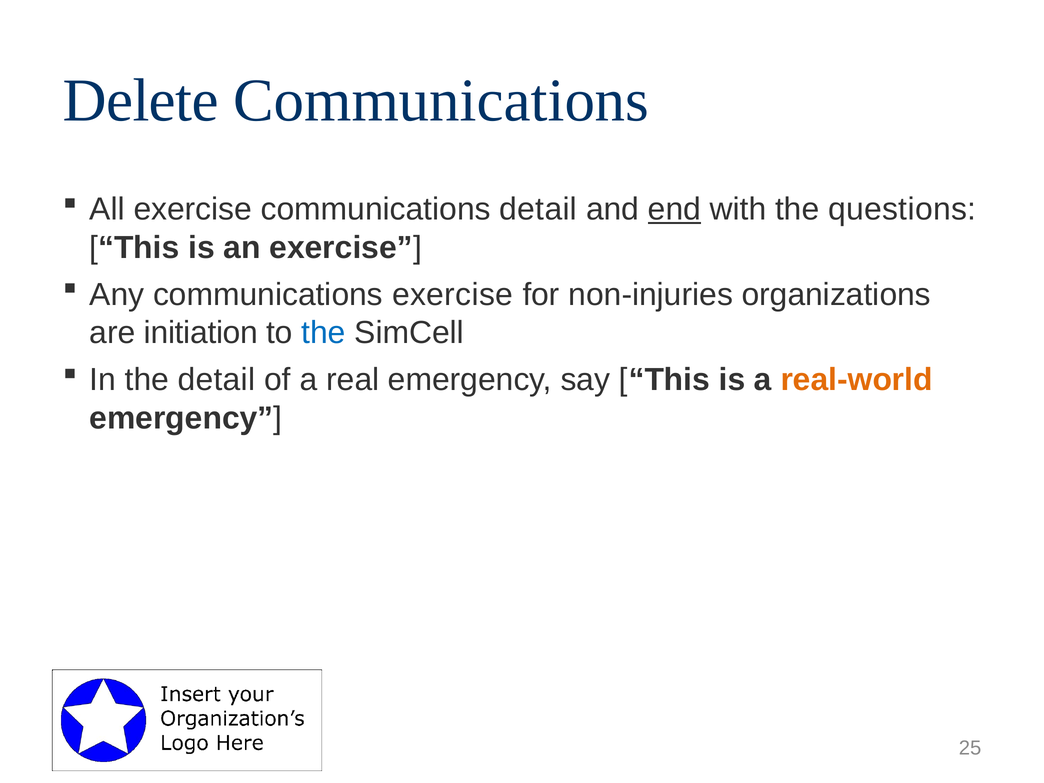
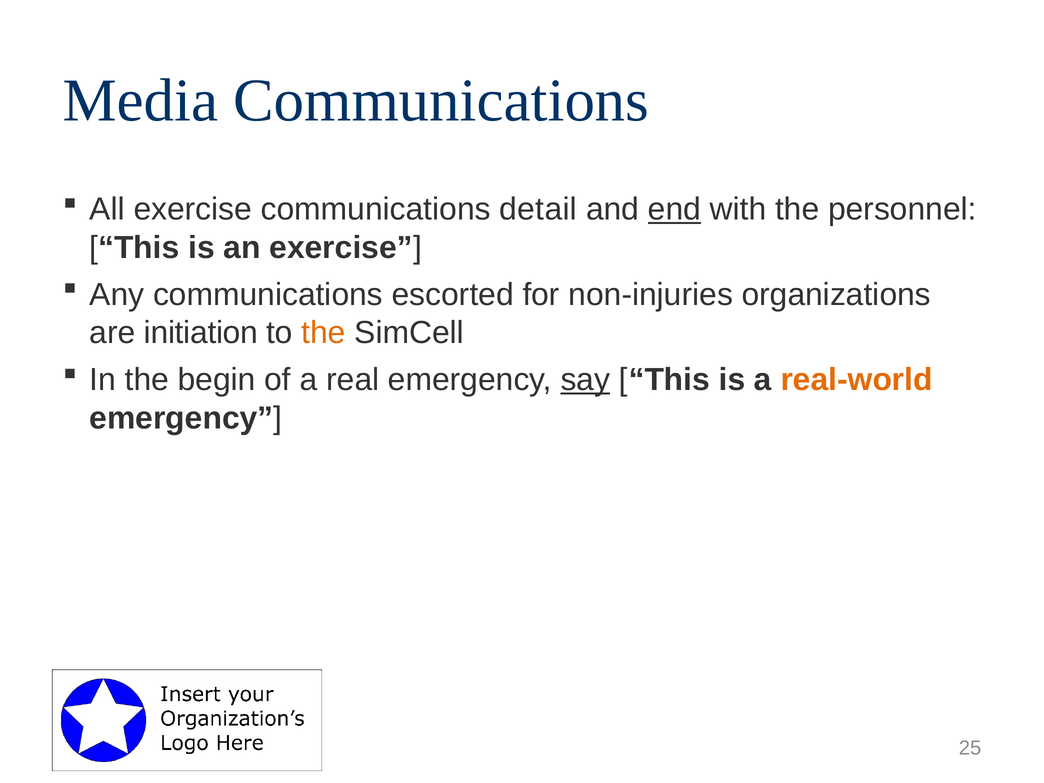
Delete: Delete -> Media (140, 101)
questions: questions -> personnel (902, 209)
communications exercise: exercise -> escorted (453, 295)
the colour: blue -> orange (324, 333)
the detail: detail -> begin (217, 380)
say underline: none -> present (585, 380)
